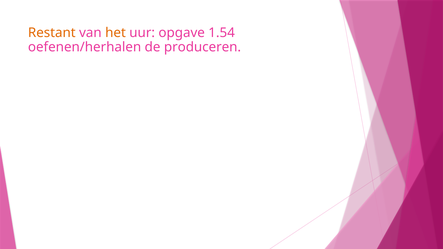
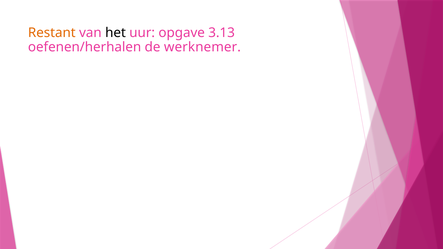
het colour: orange -> black (116, 33)
1.54: 1.54 -> 3.13 (222, 33)
produceren: produceren -> werknemer (202, 47)
